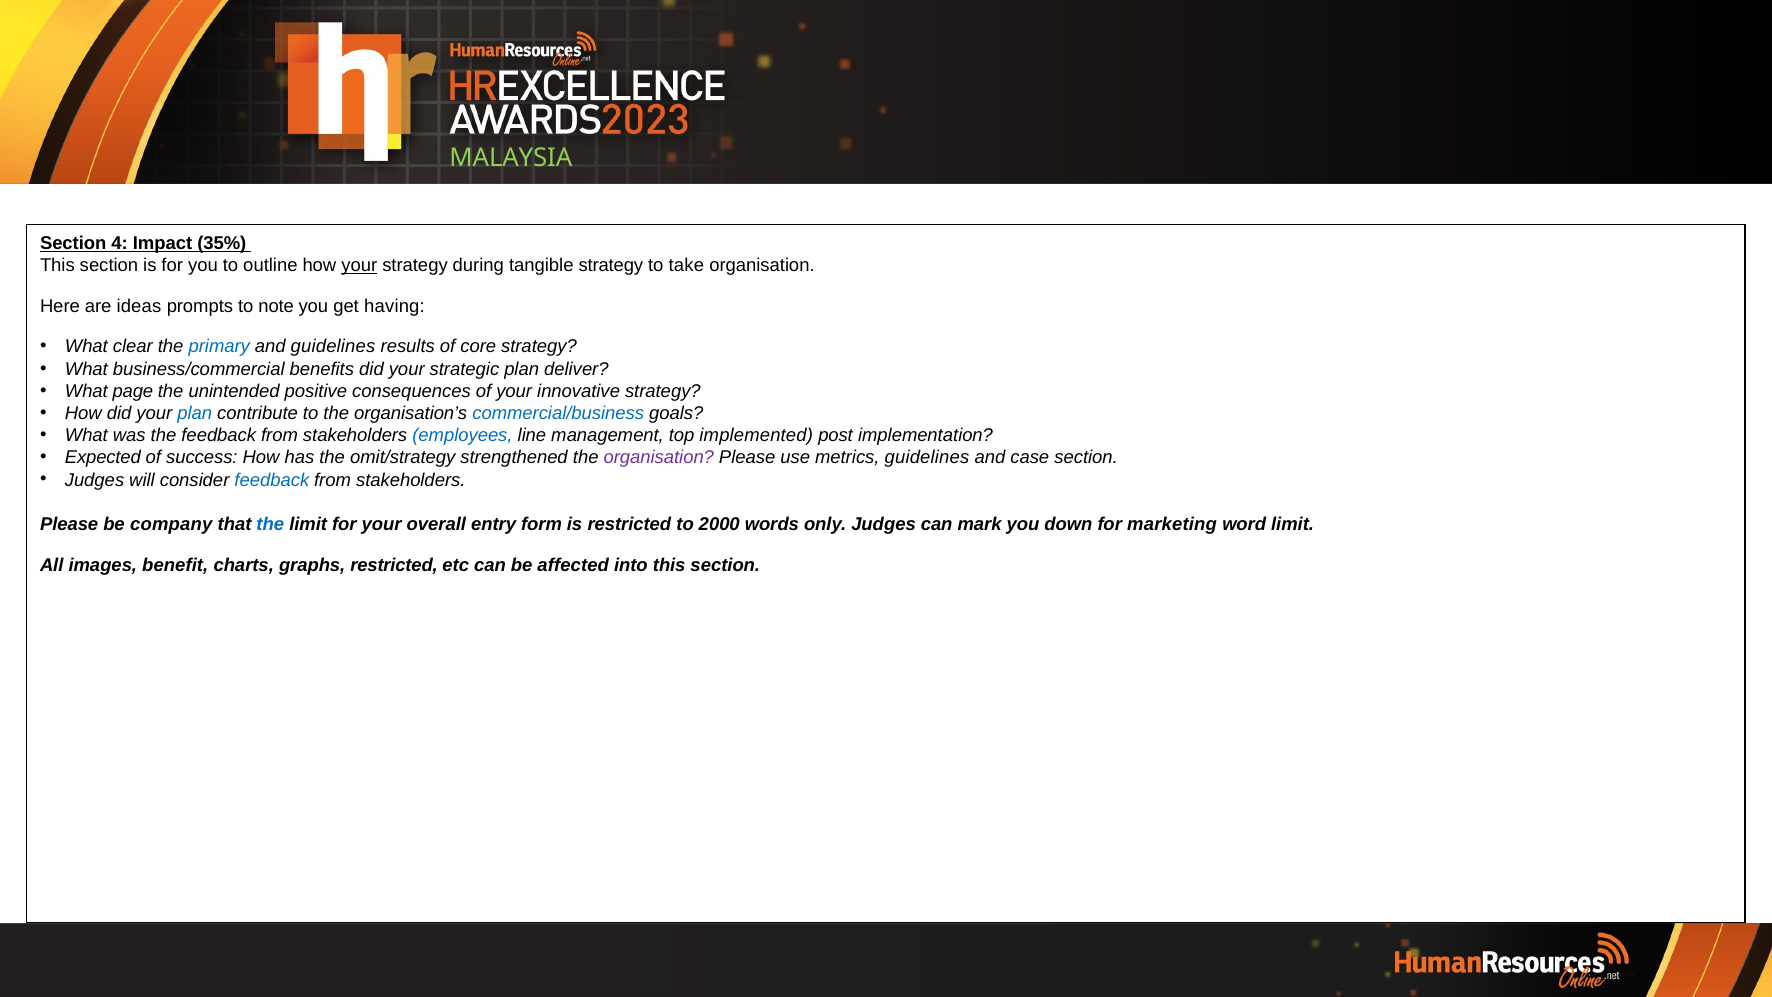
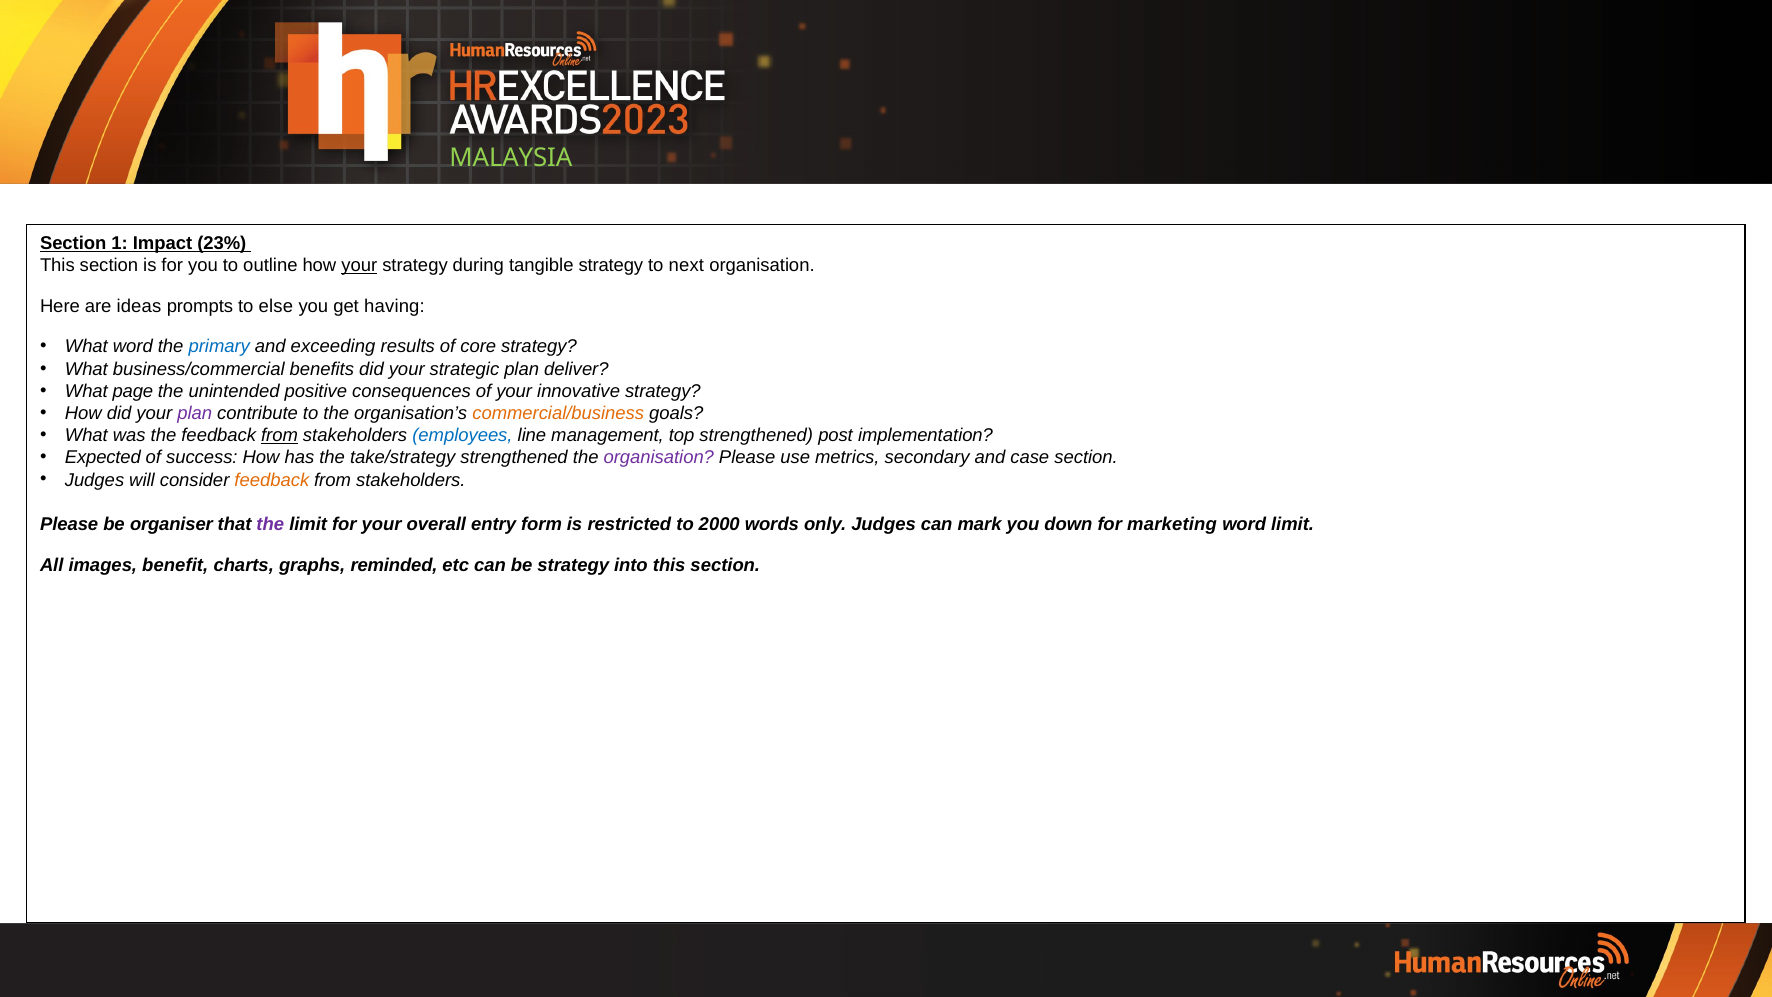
4: 4 -> 1 (120, 243)
35%: 35% -> 23% (222, 243)
take: take -> next (686, 265)
note: note -> else (276, 306)
What clear: clear -> word (133, 347)
and guidelines: guidelines -> exceeding (333, 347)
plan colour: blue -> purple (195, 413)
commercial/business colour: blue -> orange (558, 413)
from underline: none -> present (280, 435)
top implemented: implemented -> strengthened (756, 435)
omit/strategy: omit/strategy -> take/strategy (403, 458)
metrics guidelines: guidelines -> secondary (927, 458)
feedback colour: blue -> orange (272, 480)
company: company -> organiser (171, 524)
the colour: blue -> purple (270, 524)
graphs restricted: restricted -> reminded (394, 565)
be affected: affected -> strategy (573, 565)
